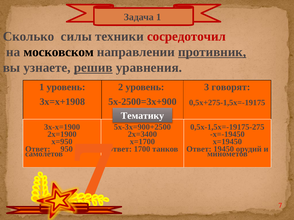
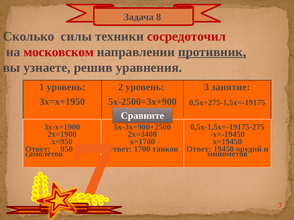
Задача 1: 1 -> 8 (159, 17)
московском colour: black -> red (59, 52)
решив underline: present -> none (93, 68)
говорят: говорят -> занятие (231, 87)
3х=х+1908: 3х=х+1908 -> 3х=х+1950 (62, 102)
Тематику: Тематику -> Сравните (142, 116)
